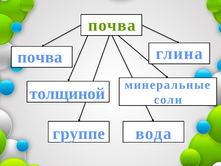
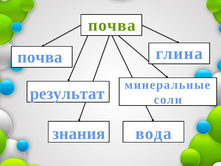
толщиной: толщиной -> результат (67, 93)
группе: группе -> знания (79, 133)
